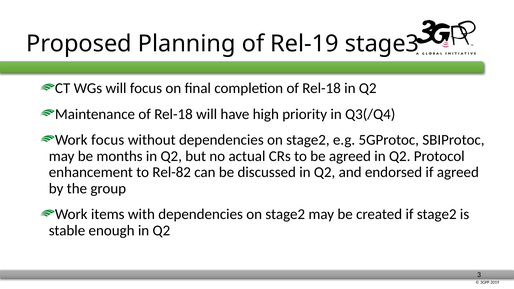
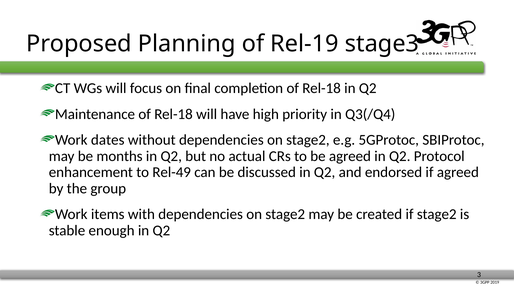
Work focus: focus -> dates (108, 140)
Rel-82: Rel-82 -> Rel-49 (172, 172)
